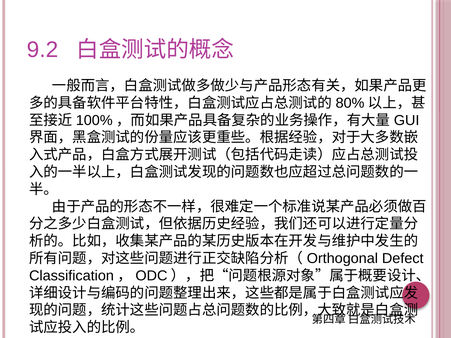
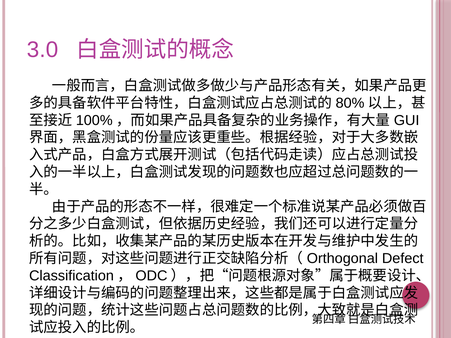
9.2: 9.2 -> 3.0 (43, 50)
